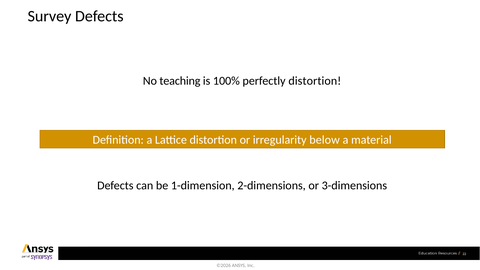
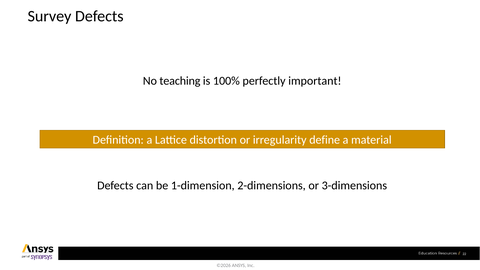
perfectly distortion: distortion -> important (315, 81)
below: below -> define (325, 140)
